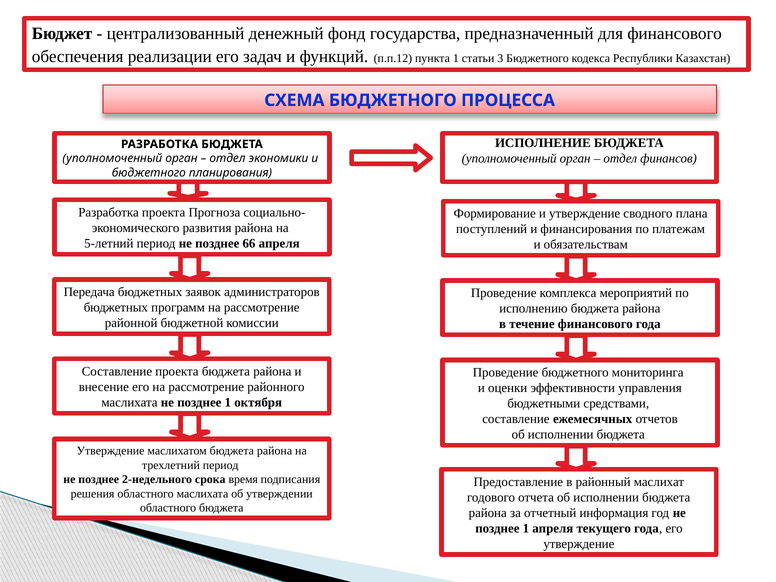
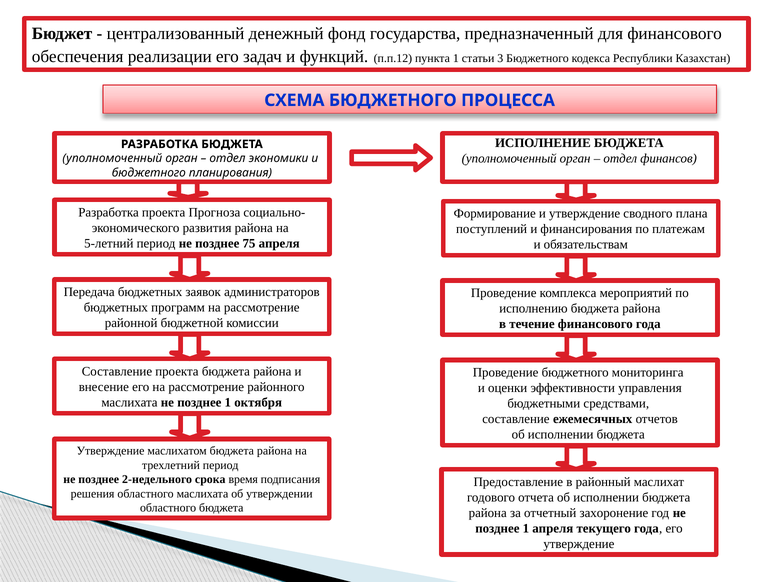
66: 66 -> 75 (249, 243)
информация: информация -> захоронение (614, 513)
